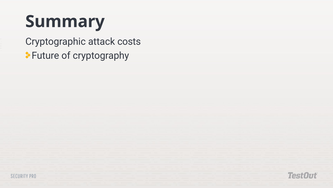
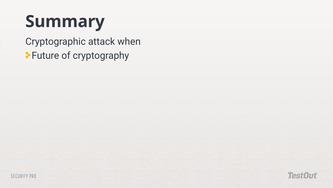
costs: costs -> when (129, 41)
